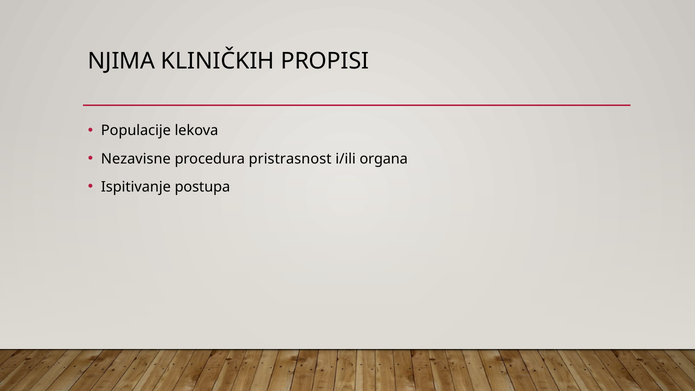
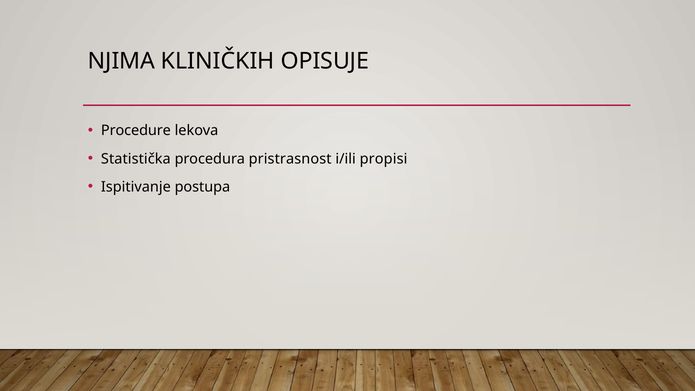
PROPISI: PROPISI -> OPISUJE (325, 61)
Populacije: Populacije -> Procedure (136, 131)
Nezavisne: Nezavisne -> Statistička (136, 159)
organa: organa -> propisi (384, 159)
